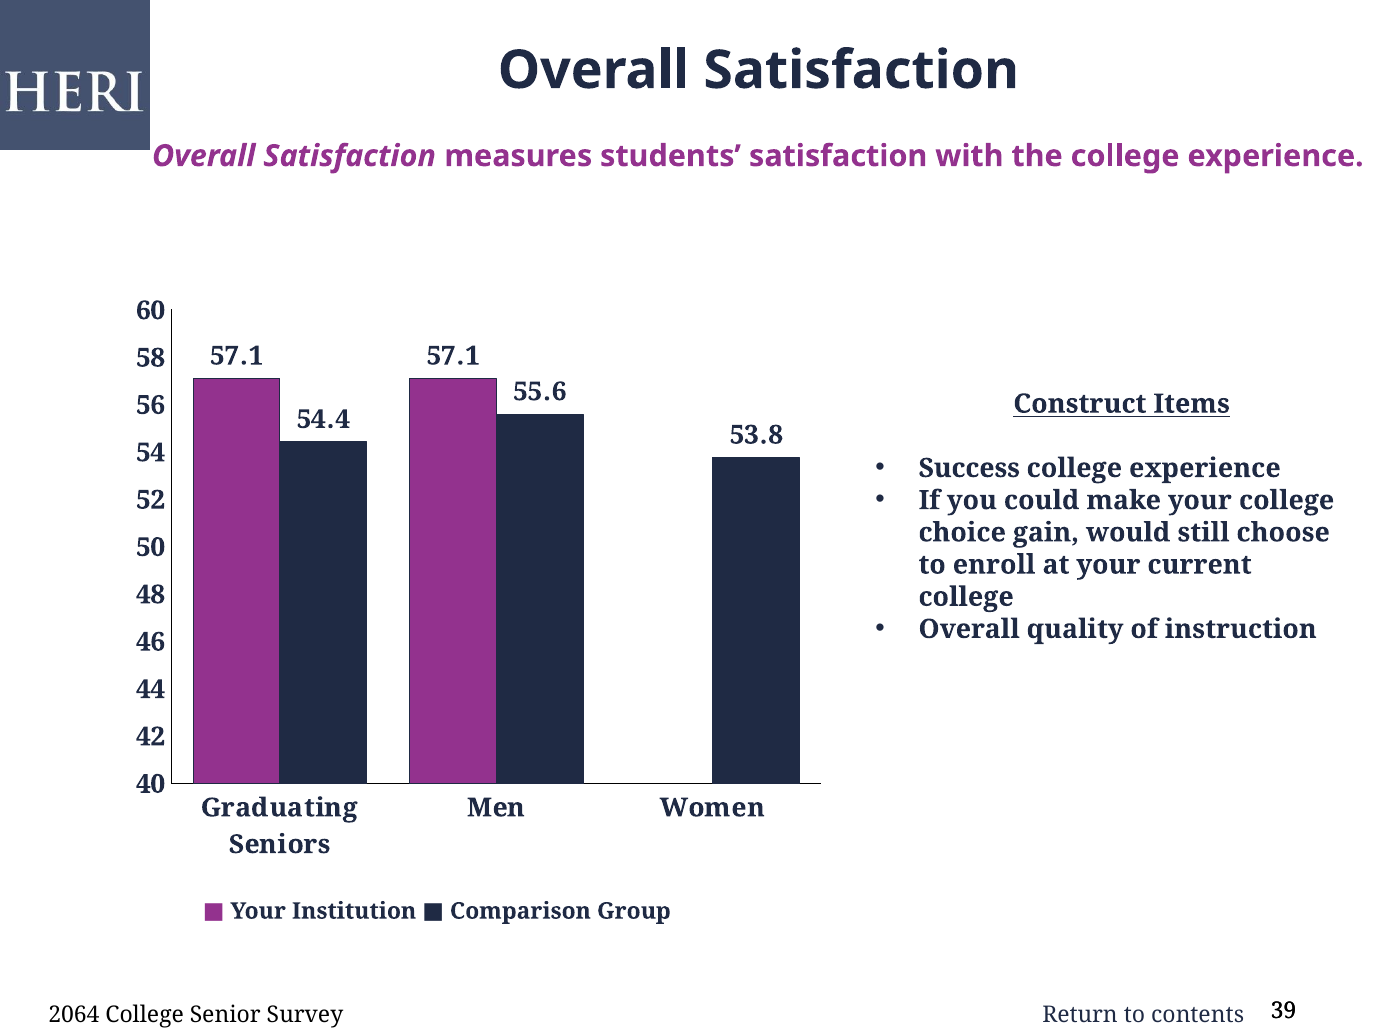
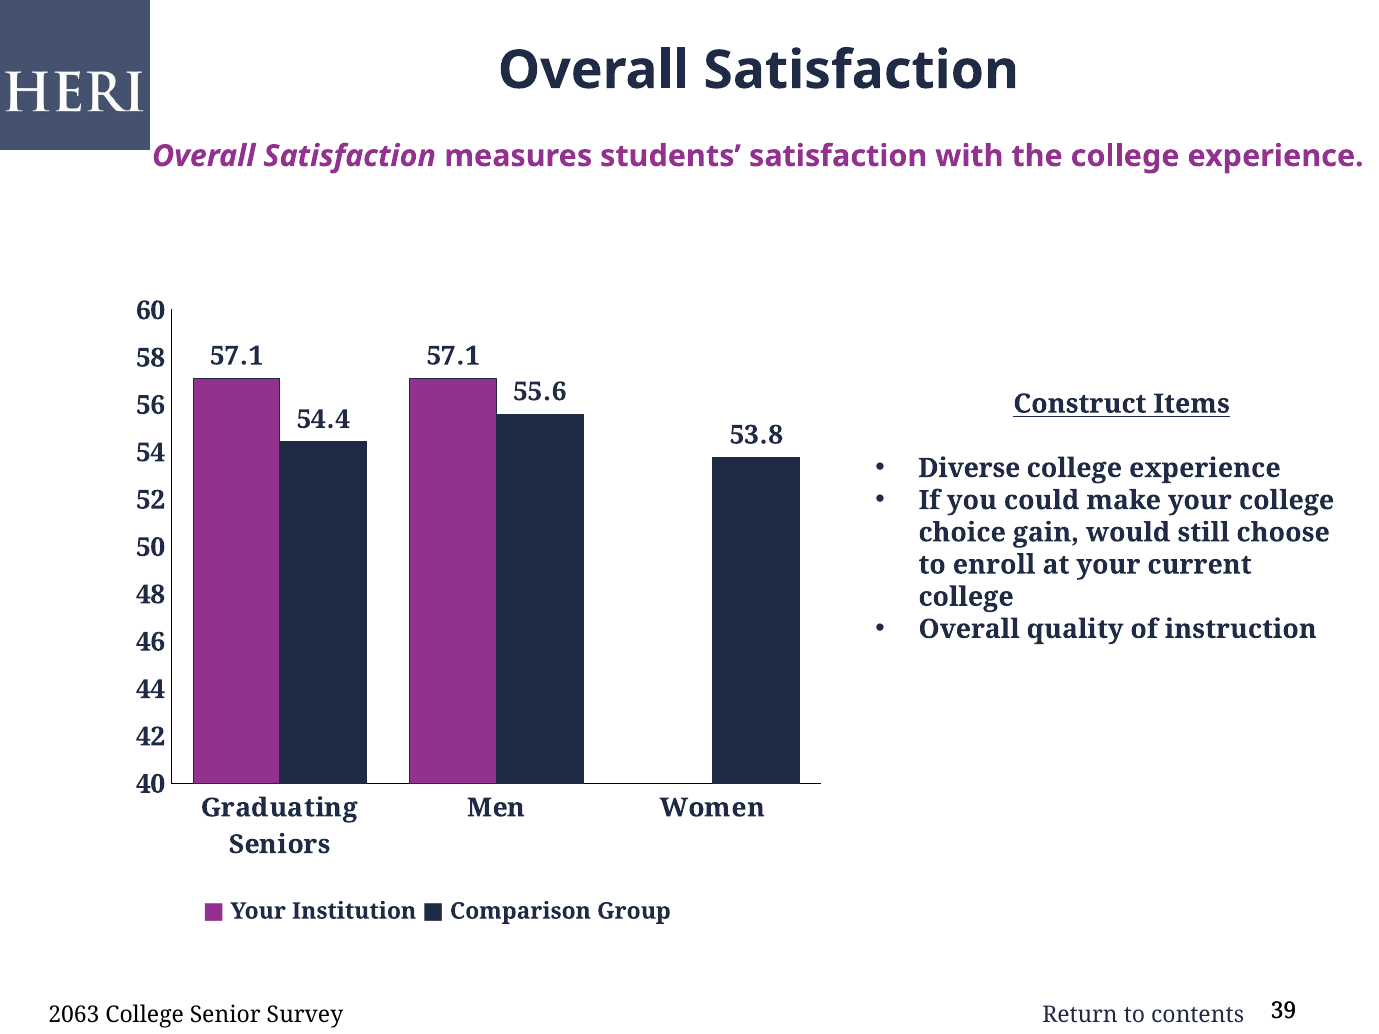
Success: Success -> Diverse (969, 468)
2064: 2064 -> 2063 (74, 1015)
